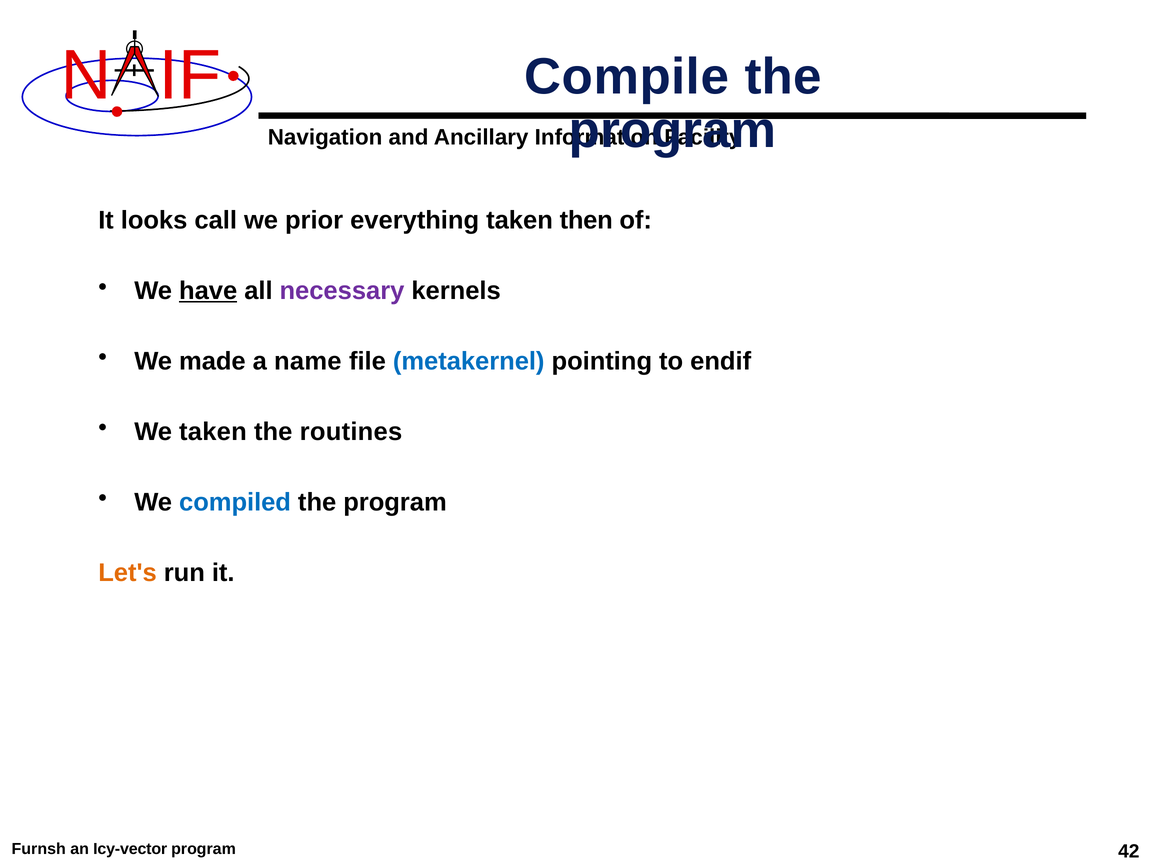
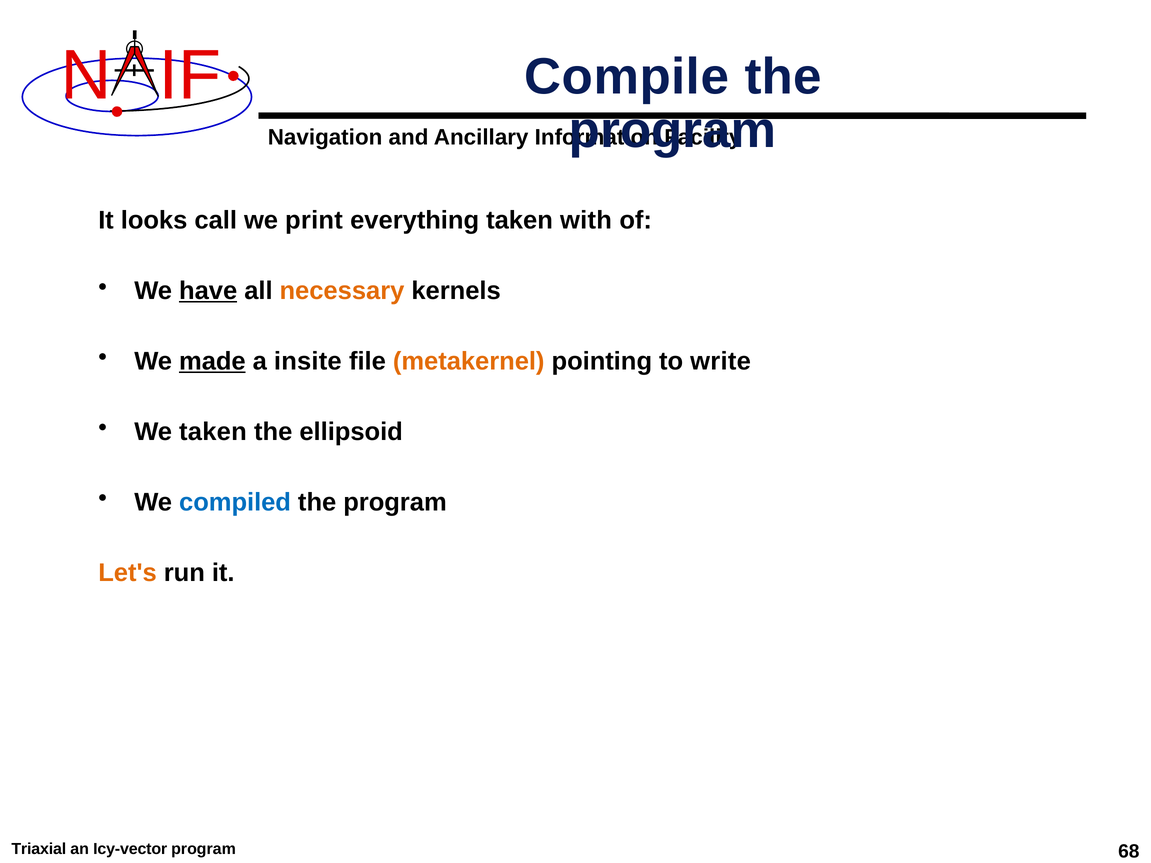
prior: prior -> print (314, 220)
then: then -> with (586, 220)
necessary colour: purple -> orange (342, 291)
made underline: none -> present (212, 361)
name: name -> insite (308, 361)
metakernel colour: blue -> orange (469, 361)
endif: endif -> write (721, 361)
routines: routines -> ellipsoid (351, 432)
Furnsh: Furnsh -> Triaxial (39, 849)
42: 42 -> 68 (1129, 851)
